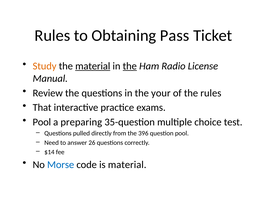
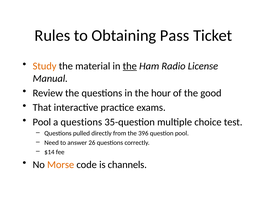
material underline: present -> none (93, 66)
your: your -> hour (161, 93)
the rules: rules -> good (211, 93)
a preparing: preparing -> questions (81, 122)
Morse colour: blue -> orange (61, 165)
is material: material -> channels (127, 165)
